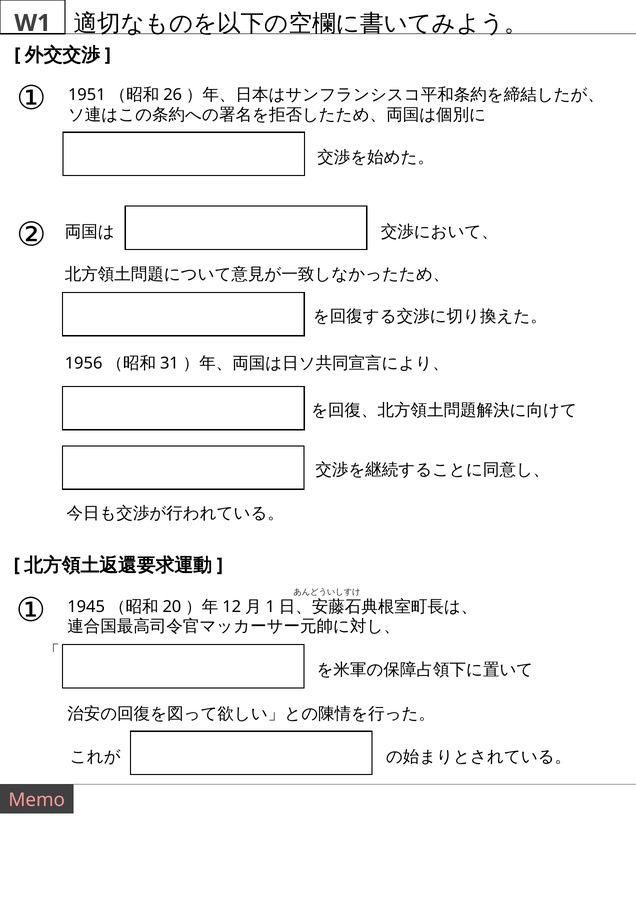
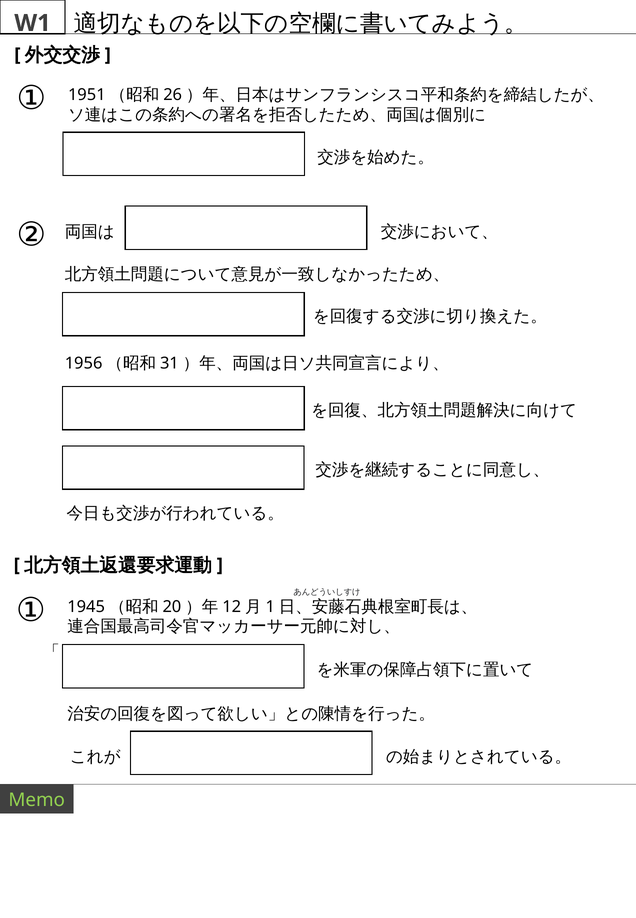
Memo colour: pink -> light green (37, 801)
